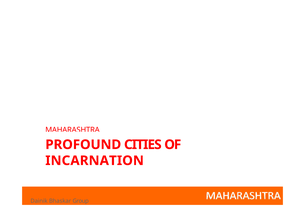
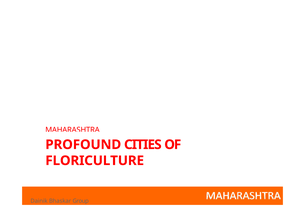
INCARNATION: INCARNATION -> FLORICULTURE (95, 161)
